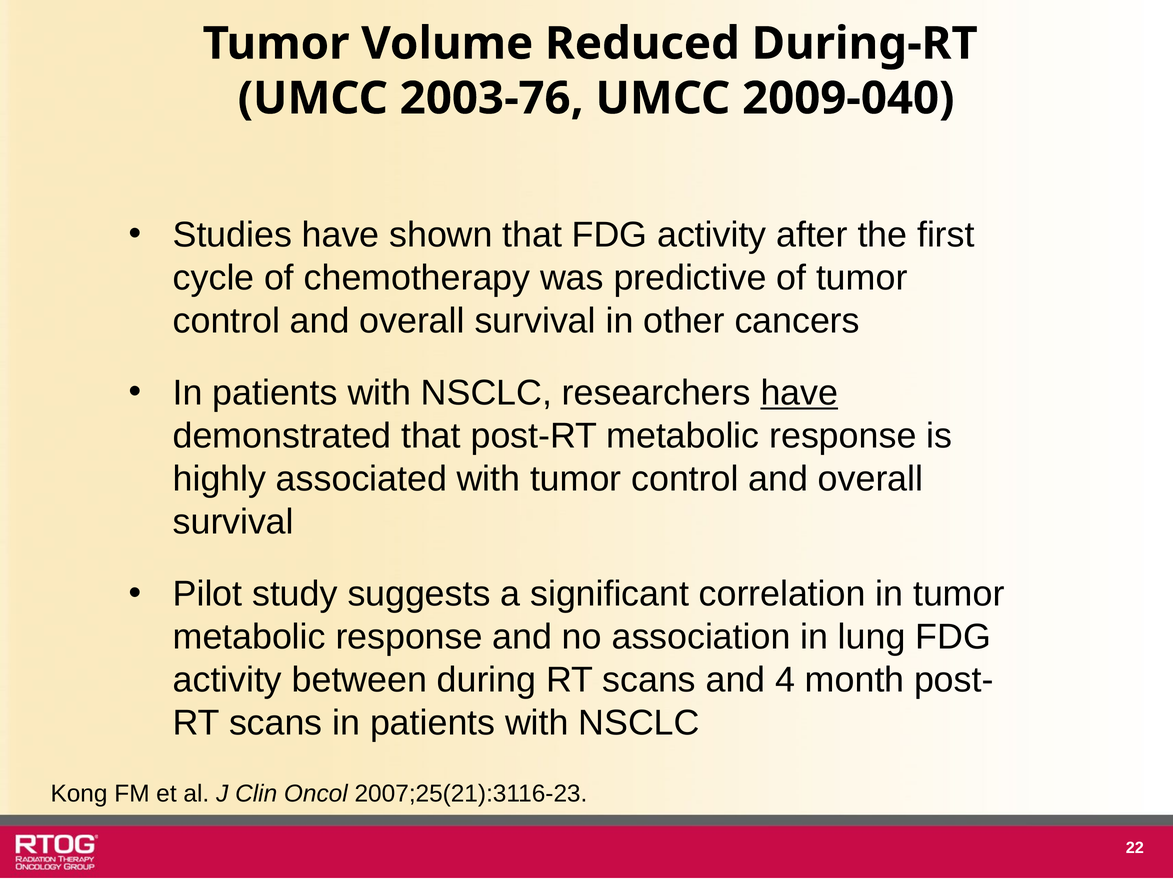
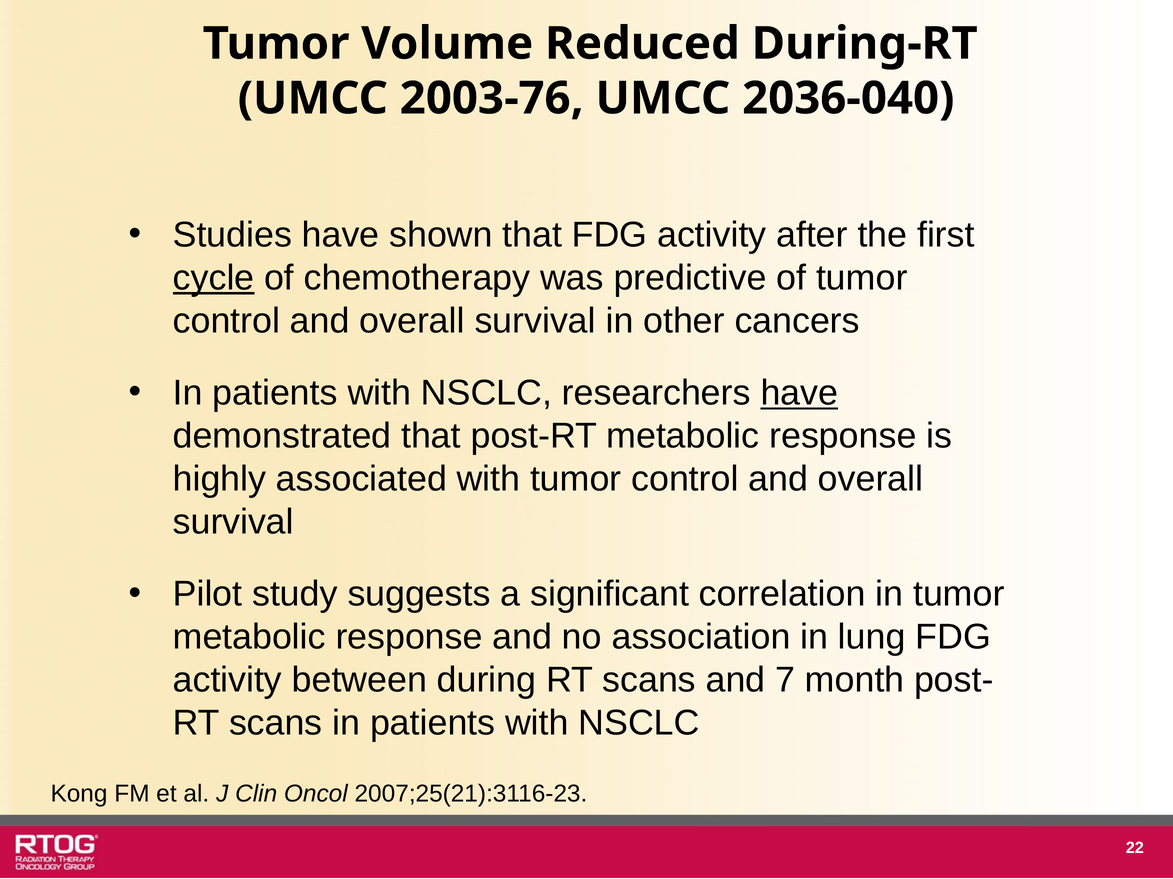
2009-040: 2009-040 -> 2036-040 (848, 98)
cycle underline: none -> present (214, 278)
4: 4 -> 7 (785, 681)
